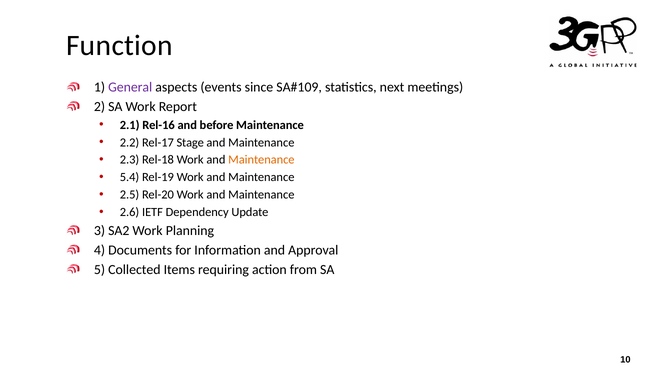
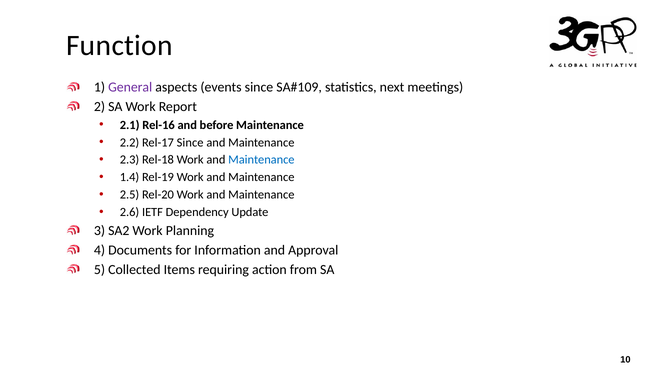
Rel-17 Stage: Stage -> Since (190, 142)
Maintenance colour: orange -> blue (261, 160)
5.4: 5.4 -> 1.4 (130, 177)
